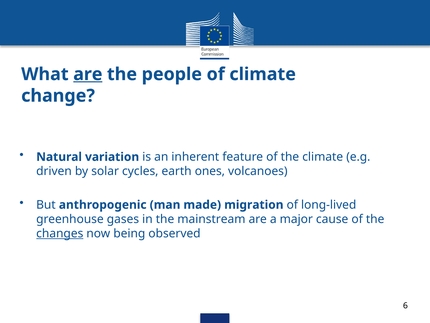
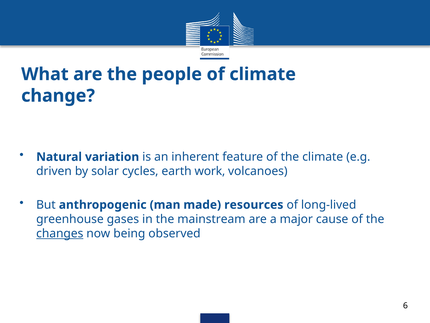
are underline: present -> none (88, 74)
ones: ones -> work (210, 171)
migration: migration -> resources (254, 205)
